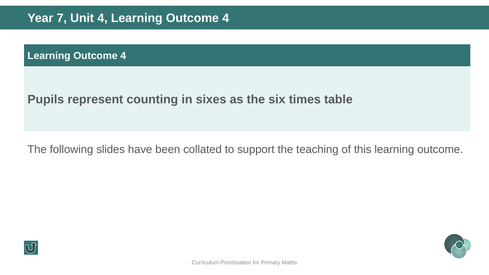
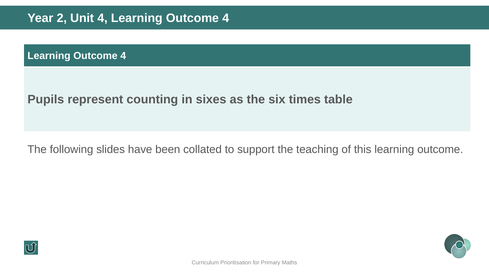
7: 7 -> 2 (62, 18)
